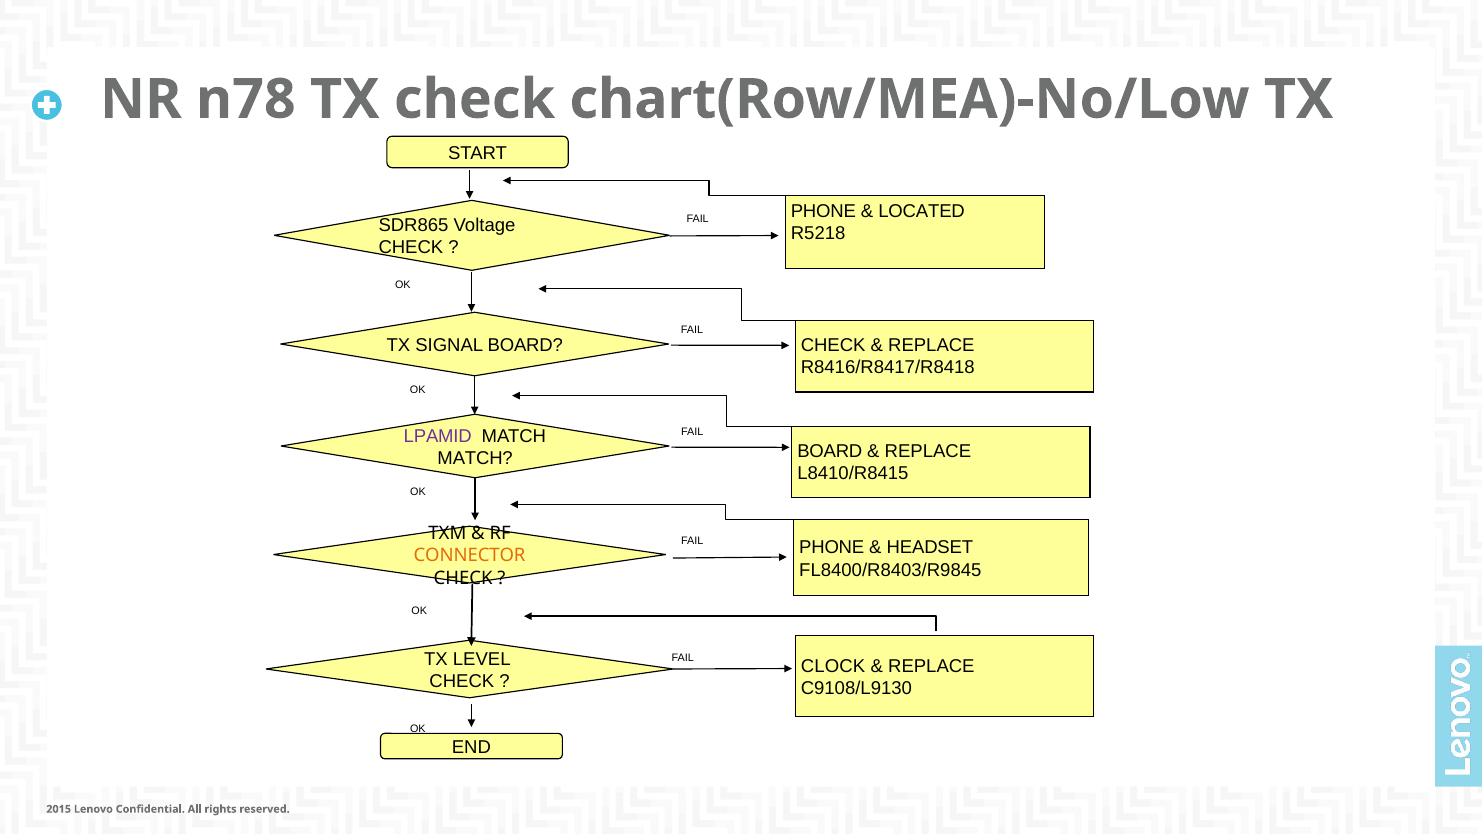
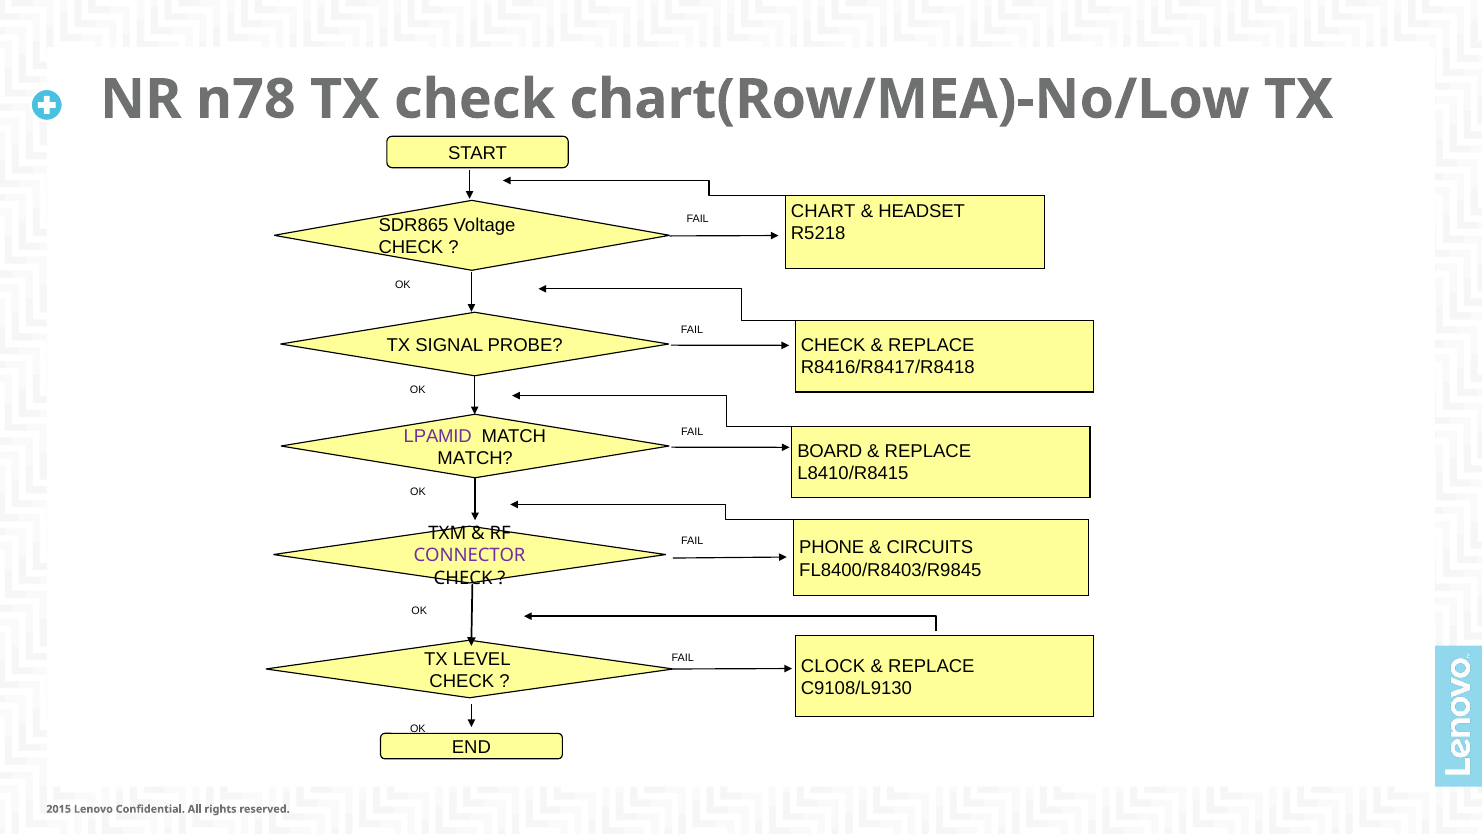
PHONE: PHONE -> CHART (823, 211)
LOCATED: LOCATED -> HEADSET (922, 211)
SIGNAL BOARD: BOARD -> PROBE (525, 345)
HEADSET: HEADSET -> CIRCUITS (930, 547)
CONNECTOR colour: orange -> purple (470, 556)
